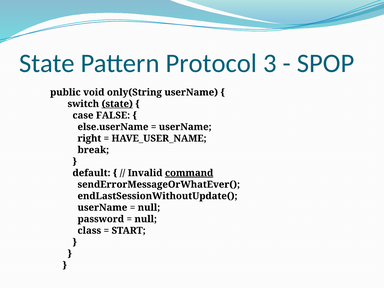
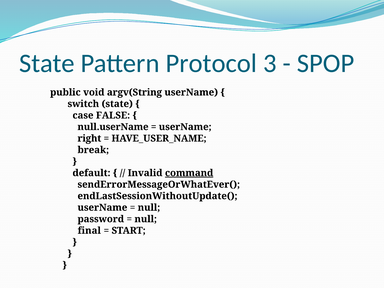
only(String: only(String -> argv(String (134, 92)
state underline: present -> none (117, 104)
else.userName: else.userName -> null.userName (113, 127)
class: class -> final (89, 231)
